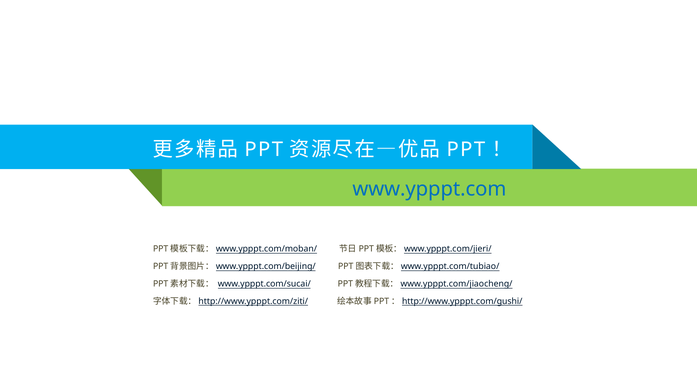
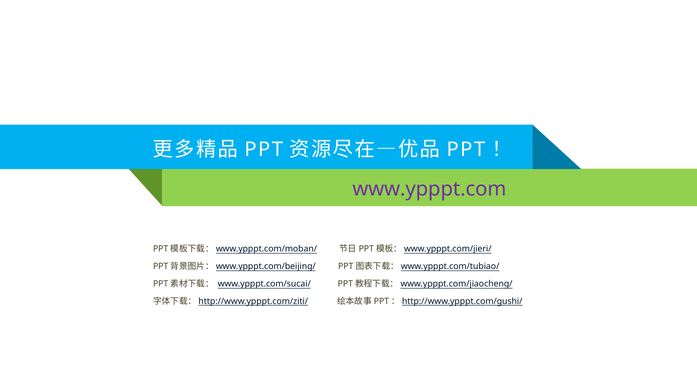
www.ypppt.com colour: blue -> purple (429, 189)
